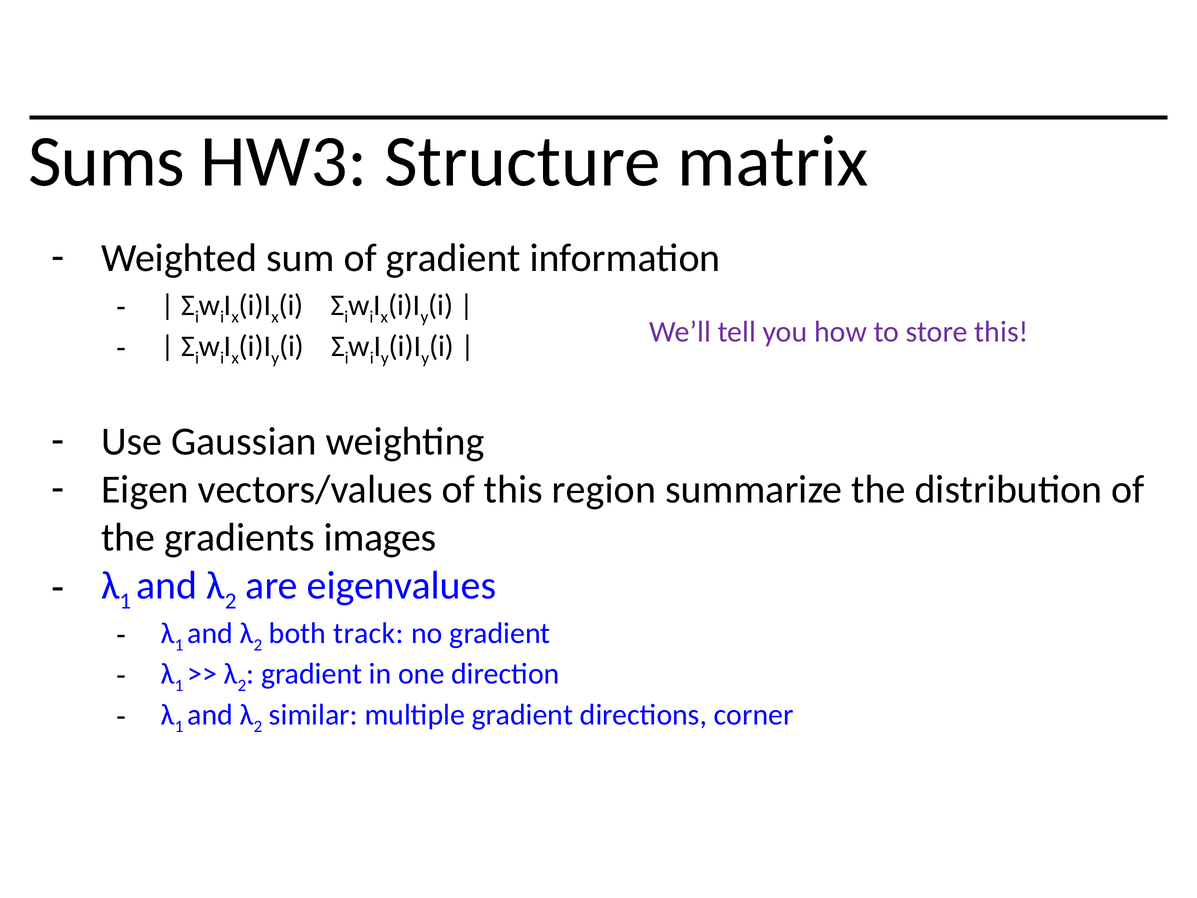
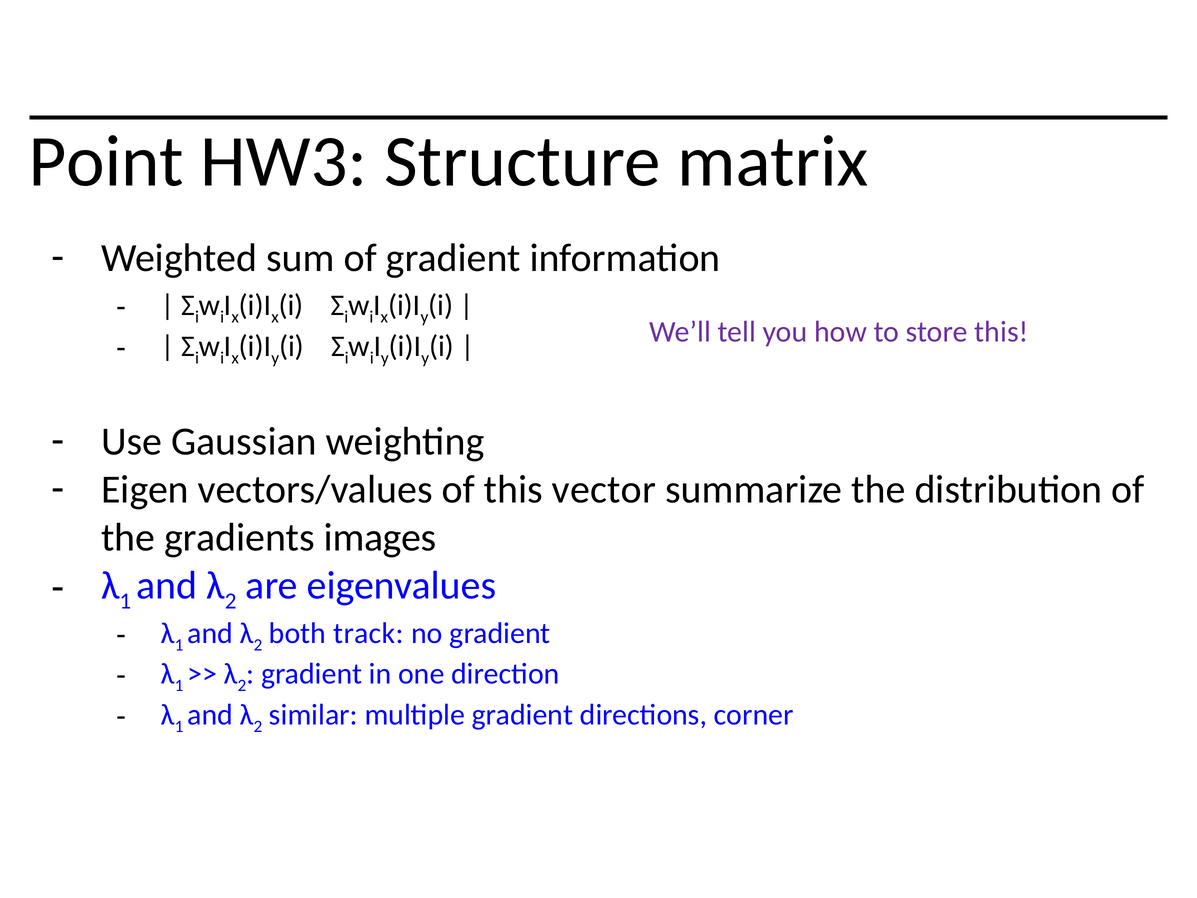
Sums: Sums -> Point (106, 162)
region: region -> vector (604, 490)
